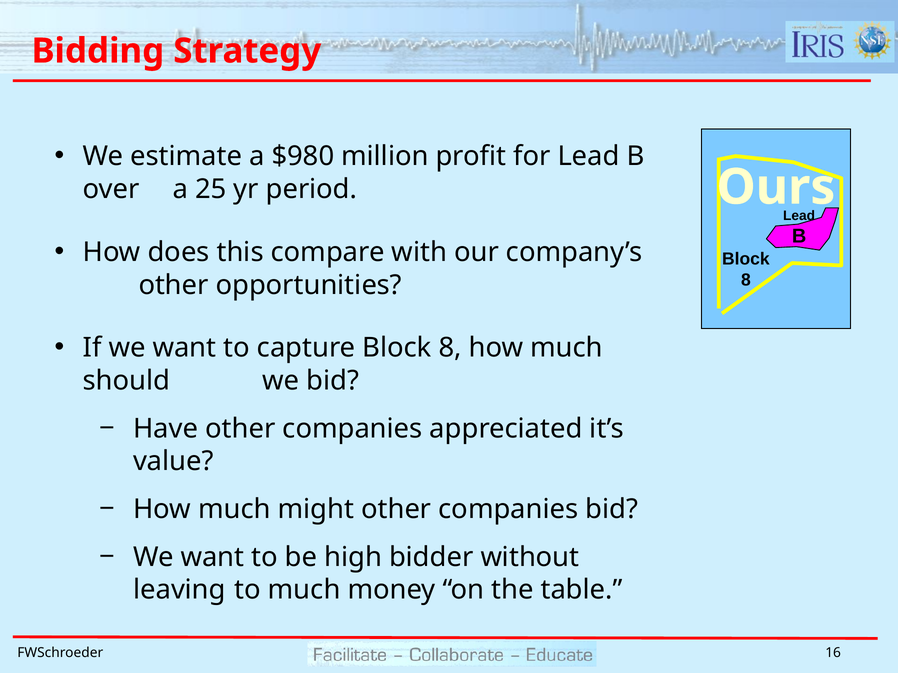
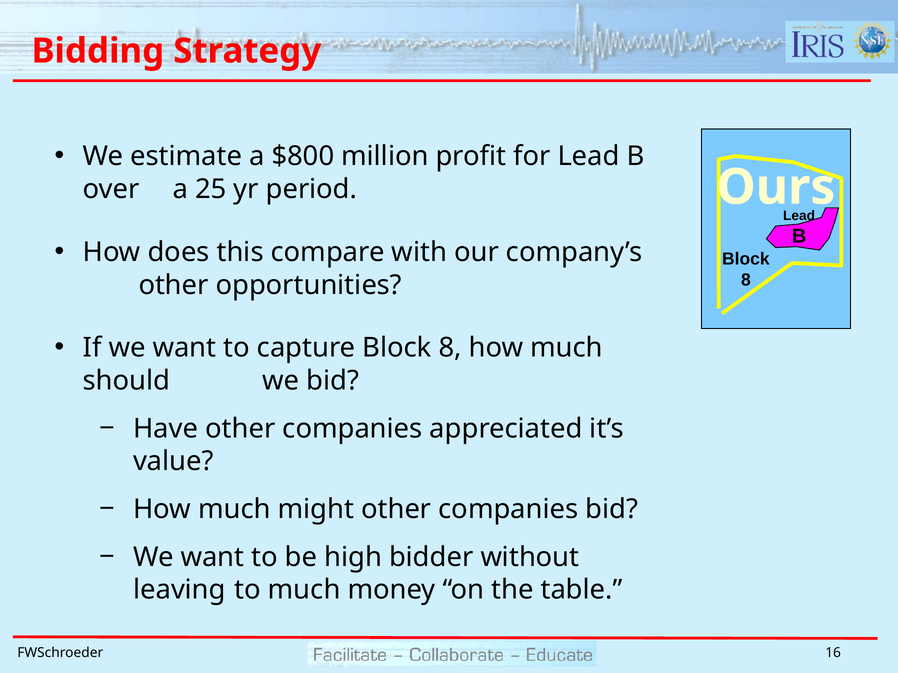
$980: $980 -> $800 (303, 156)
